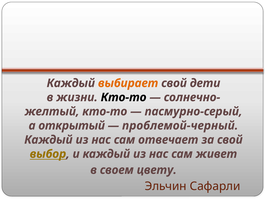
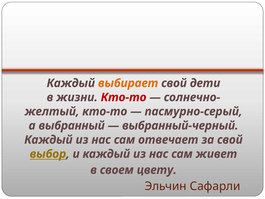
Кто-то colour: black -> red (124, 97)
открытый: открытый -> выбранный (72, 125)
проблемой-черный: проблемой-черный -> выбранный-черный (180, 125)
